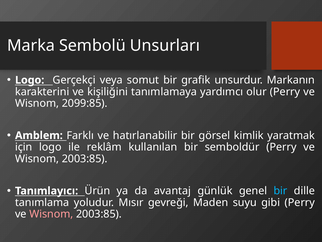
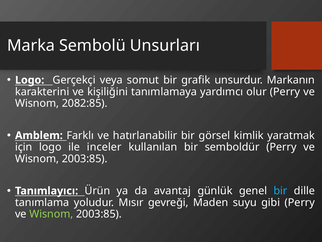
2099:85: 2099:85 -> 2082:85 (85, 103)
reklâm: reklâm -> inceler (104, 147)
Wisnom colour: pink -> light green (51, 214)
